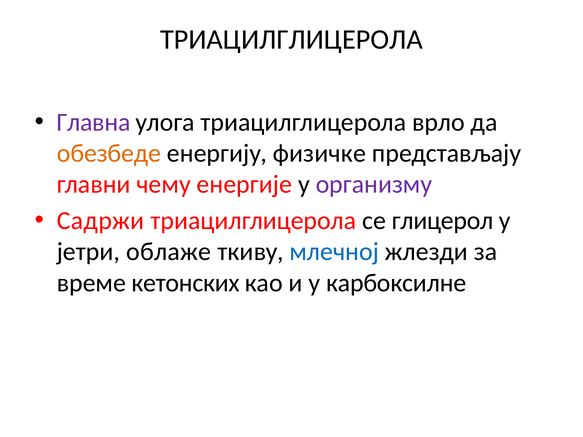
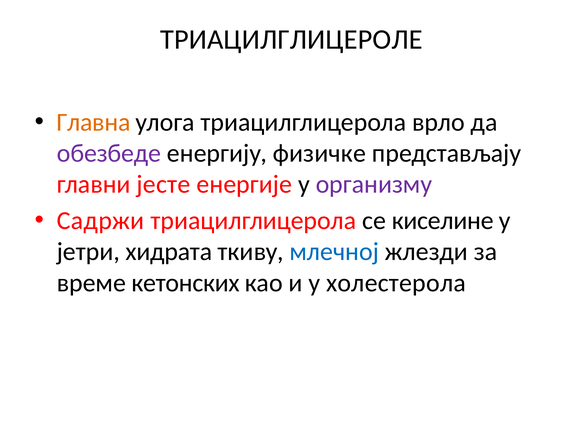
ТРИАЦИЛГЛИЦЕРОЛА: ТРИАЦИЛГЛИЦЕРОЛА -> ТРИАЦИЛГЛИЦЕРОЛЕ (291, 39)
Главна colour: purple -> orange (93, 122)
обезбеде colour: orange -> purple (109, 153)
чему: чему -> јесте (164, 185)
глицерол: глицерол -> киселине (443, 221)
облаже: облаже -> хидрата (169, 252)
карбоксилне: карбоксилне -> холестерола (396, 283)
